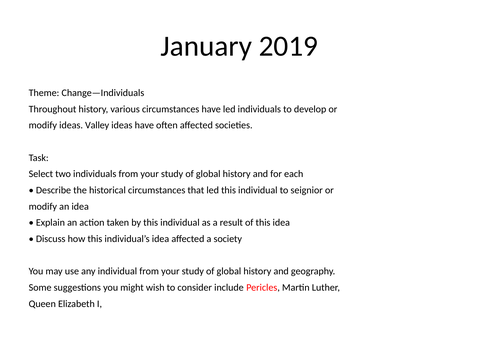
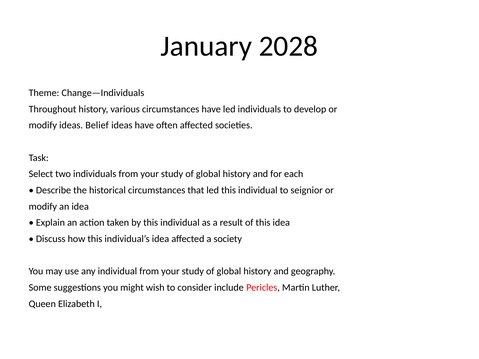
2019: 2019 -> 2028 (288, 46)
Valley: Valley -> Belief (97, 125)
